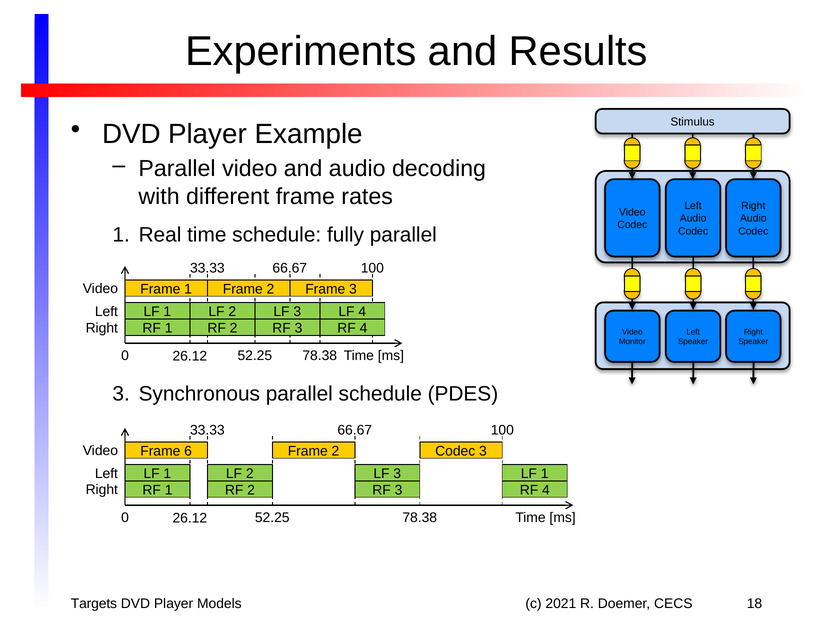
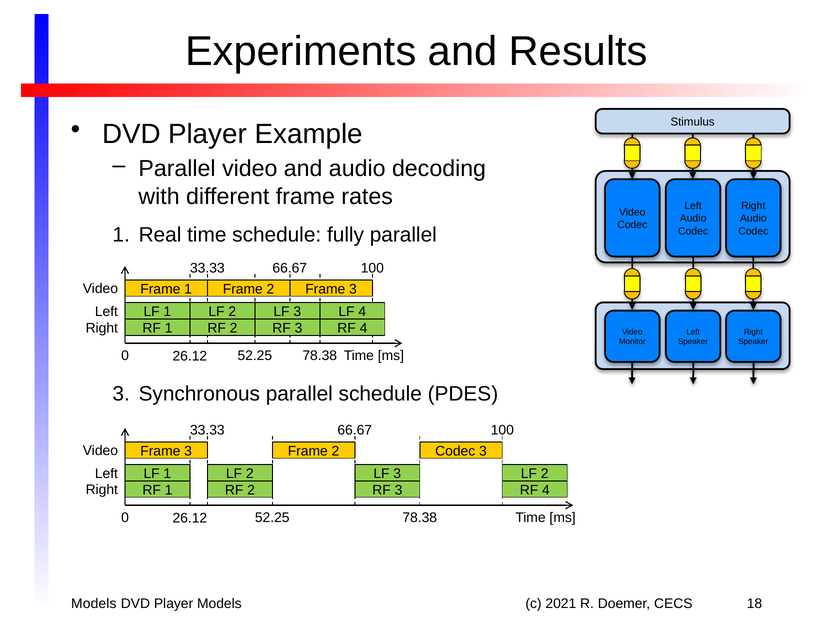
6: 6 -> 3 (188, 451)
1: 1 -> 2 (545, 474)
Targets: Targets -> Models (94, 604)
